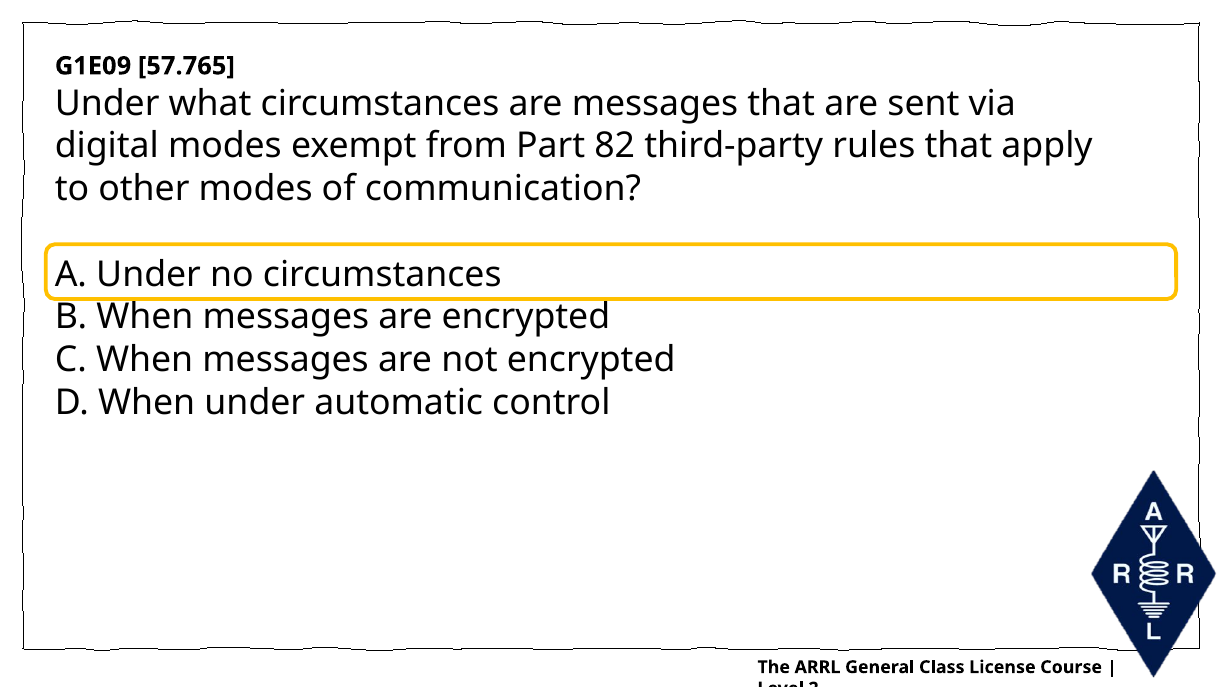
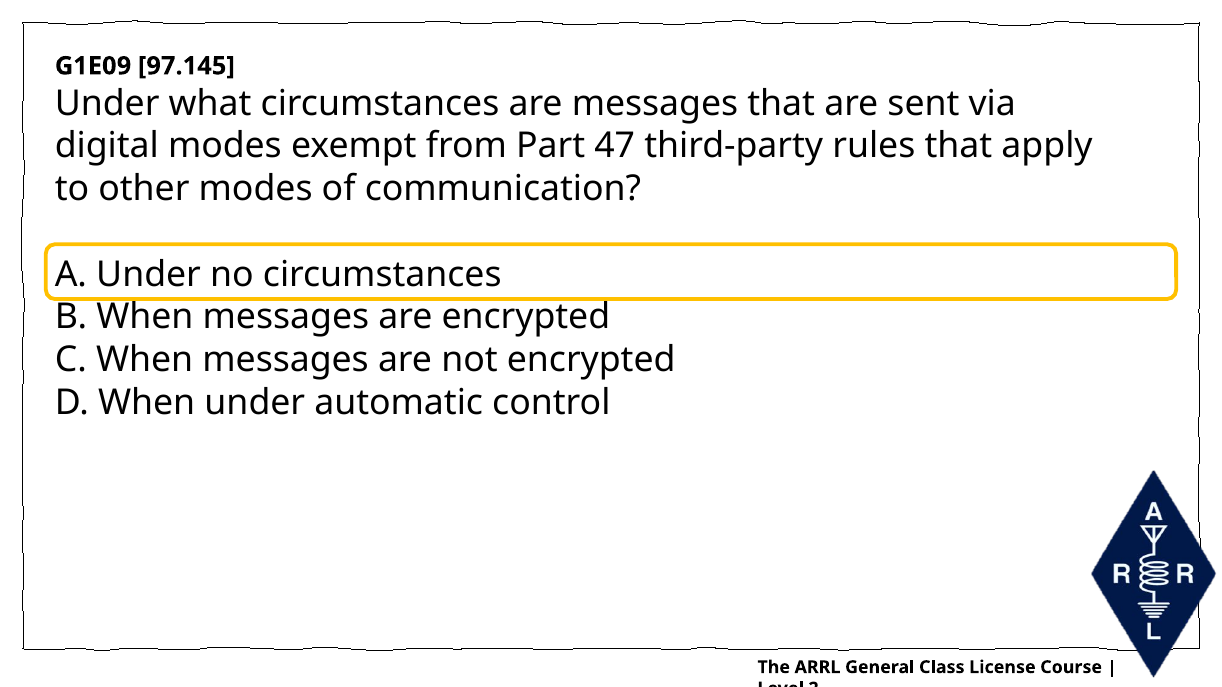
57.765: 57.765 -> 97.145 (186, 66)
82: 82 -> 47 (615, 146)
